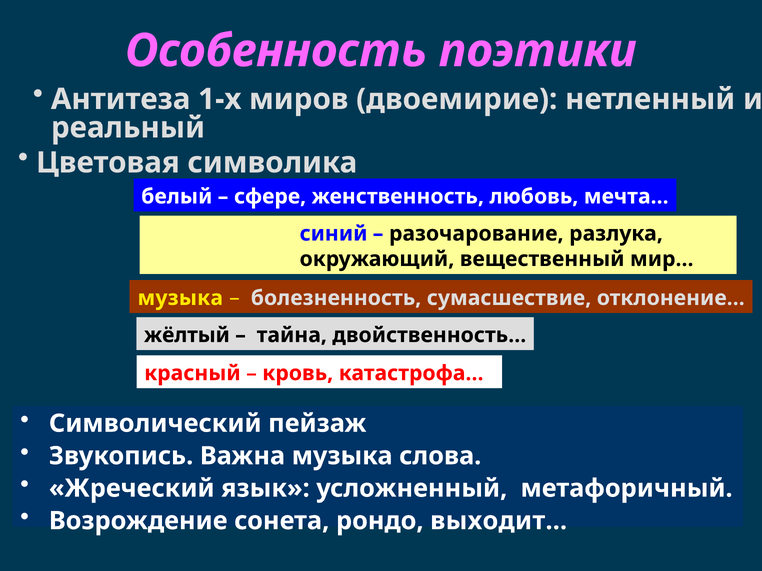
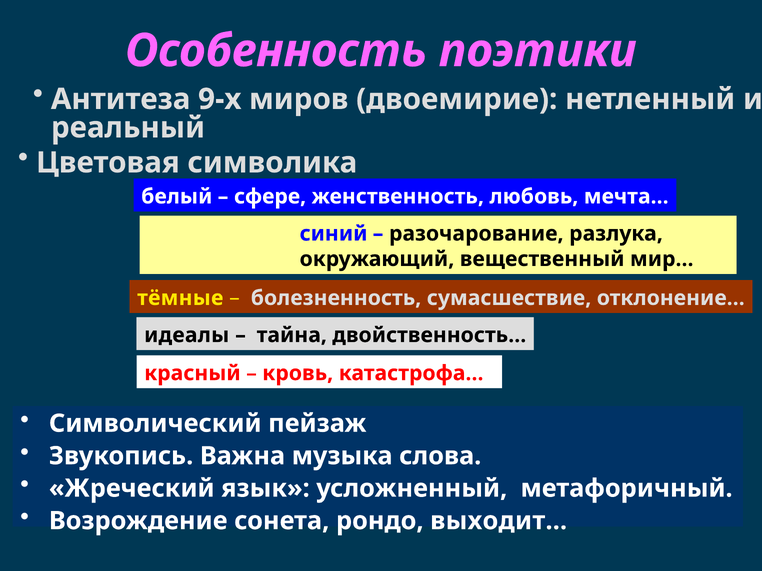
1-х: 1-х -> 9-х (220, 99)
музыка: музыка -> тёмные (180, 298)
жёлтый: жёлтый -> идеалы (187, 335)
